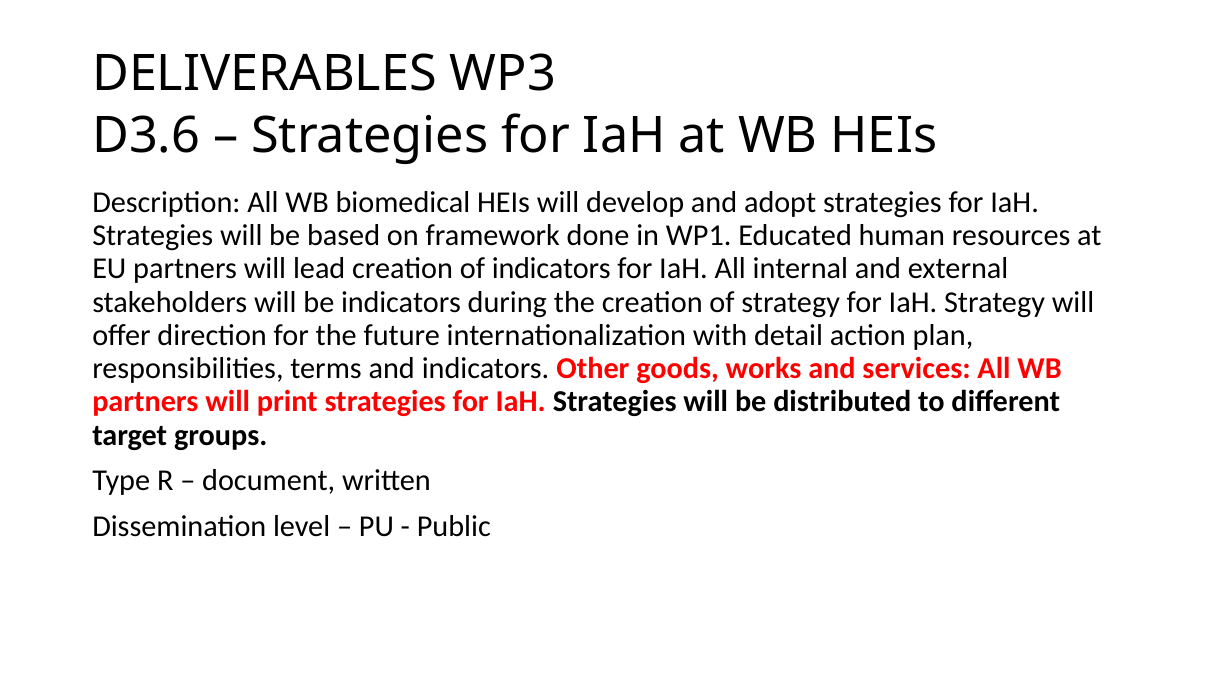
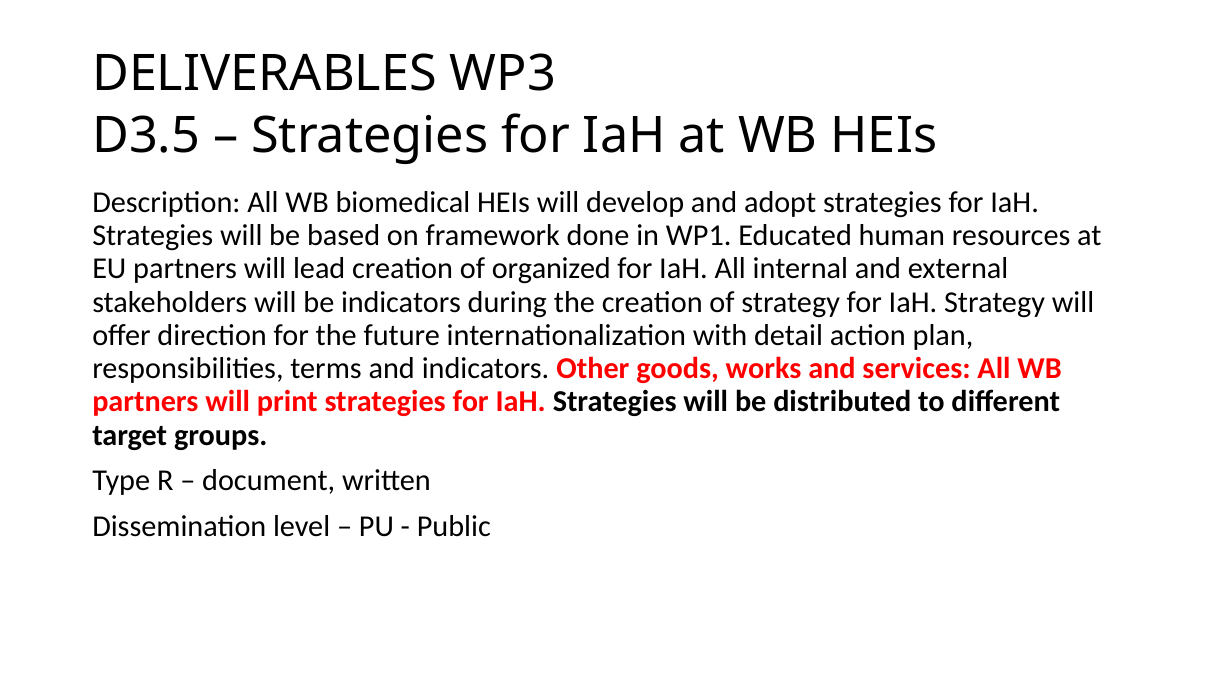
D3.6: D3.6 -> D3.5 (146, 135)
of indicators: indicators -> organized (551, 269)
